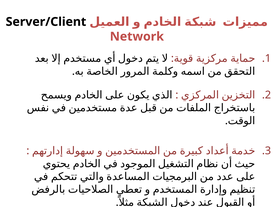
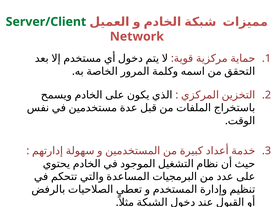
Server/Client colour: black -> green (46, 22)
